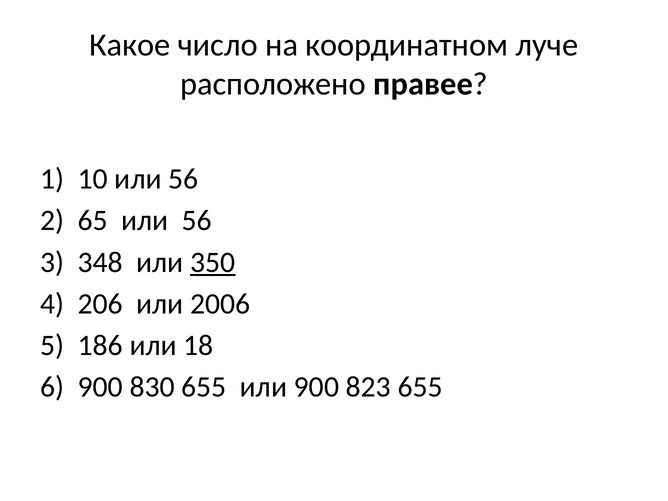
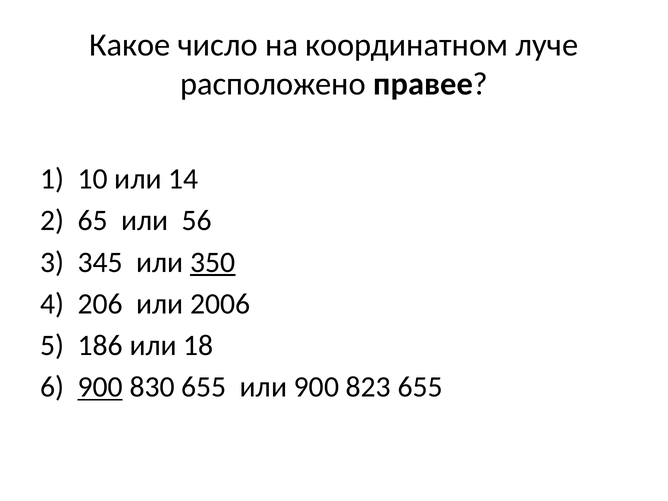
10 или 56: 56 -> 14 (183, 179)
348: 348 -> 345 (100, 262)
900 underline: none -> present (100, 387)
